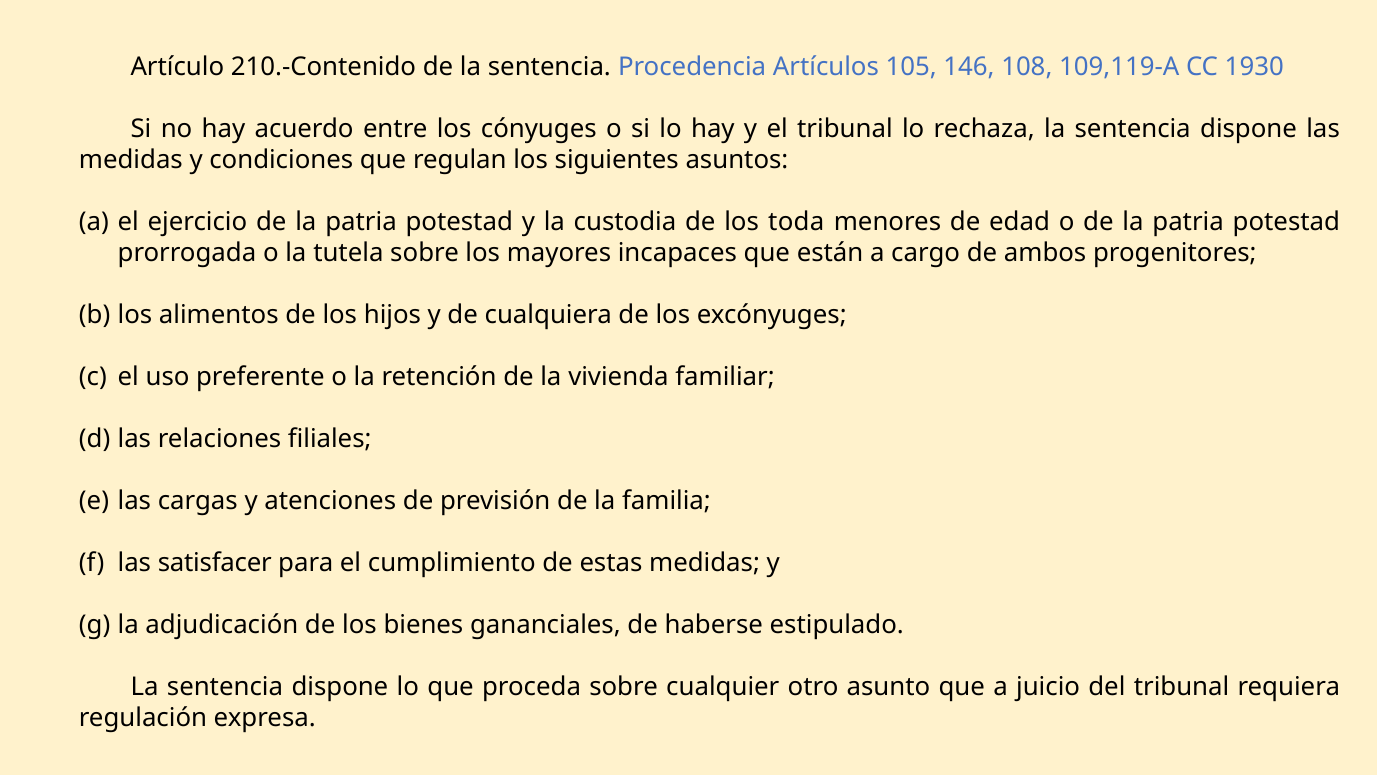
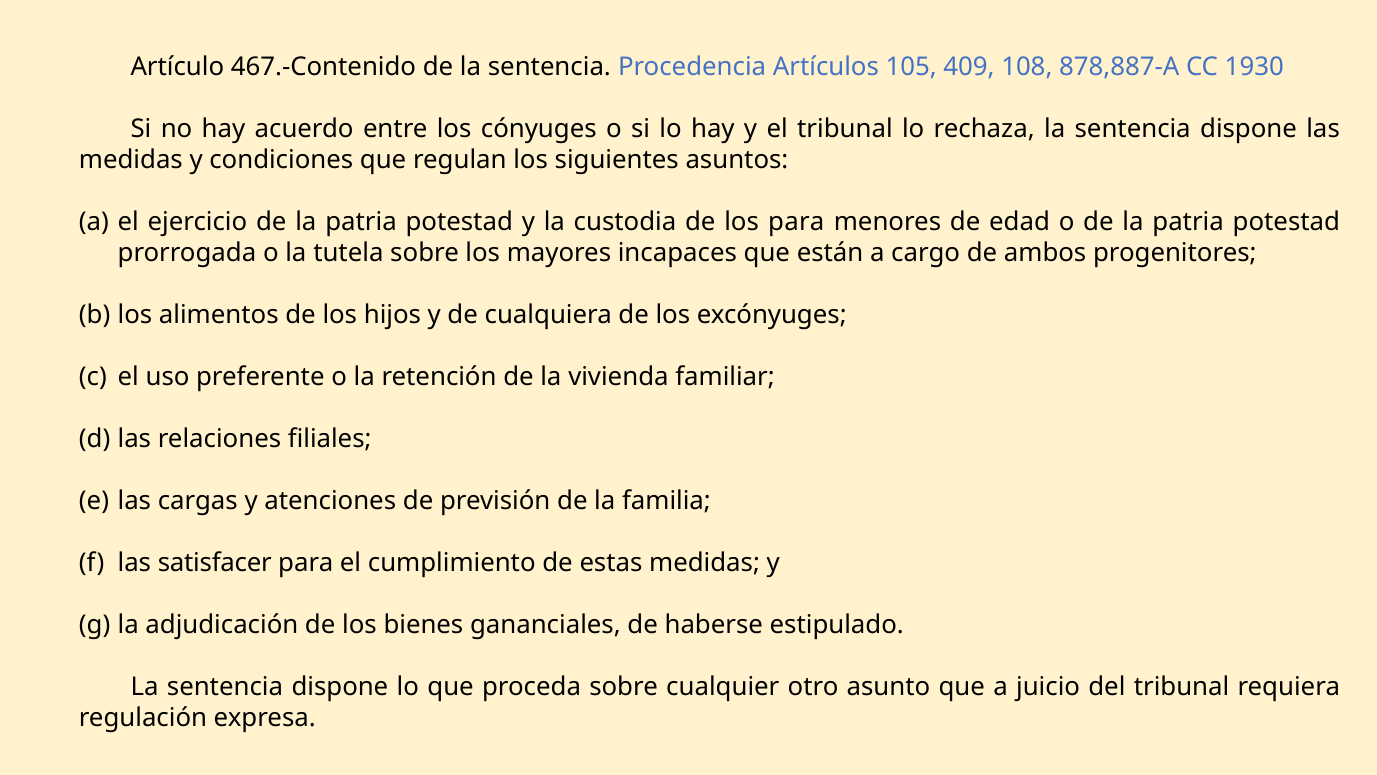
210.-Contenido: 210.-Contenido -> 467.-Contenido (323, 67)
146: 146 -> 409 (969, 67)
109,119-A: 109,119-A -> 878,887-A (1119, 67)
los toda: toda -> para (796, 222)
